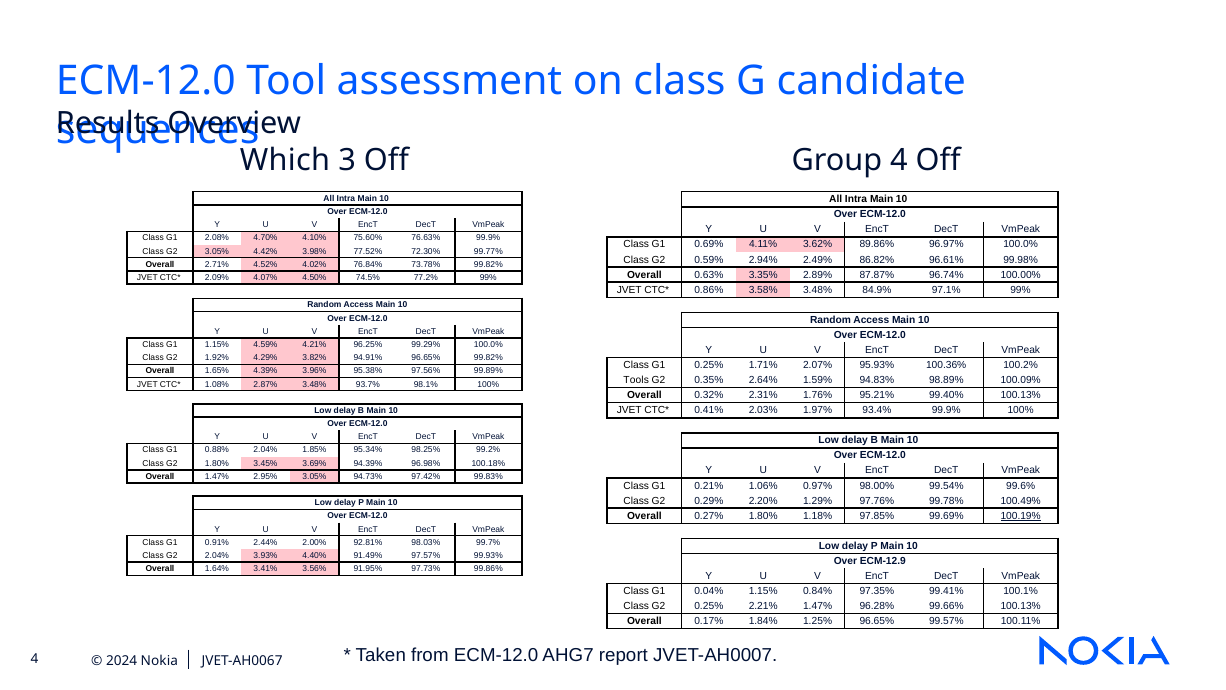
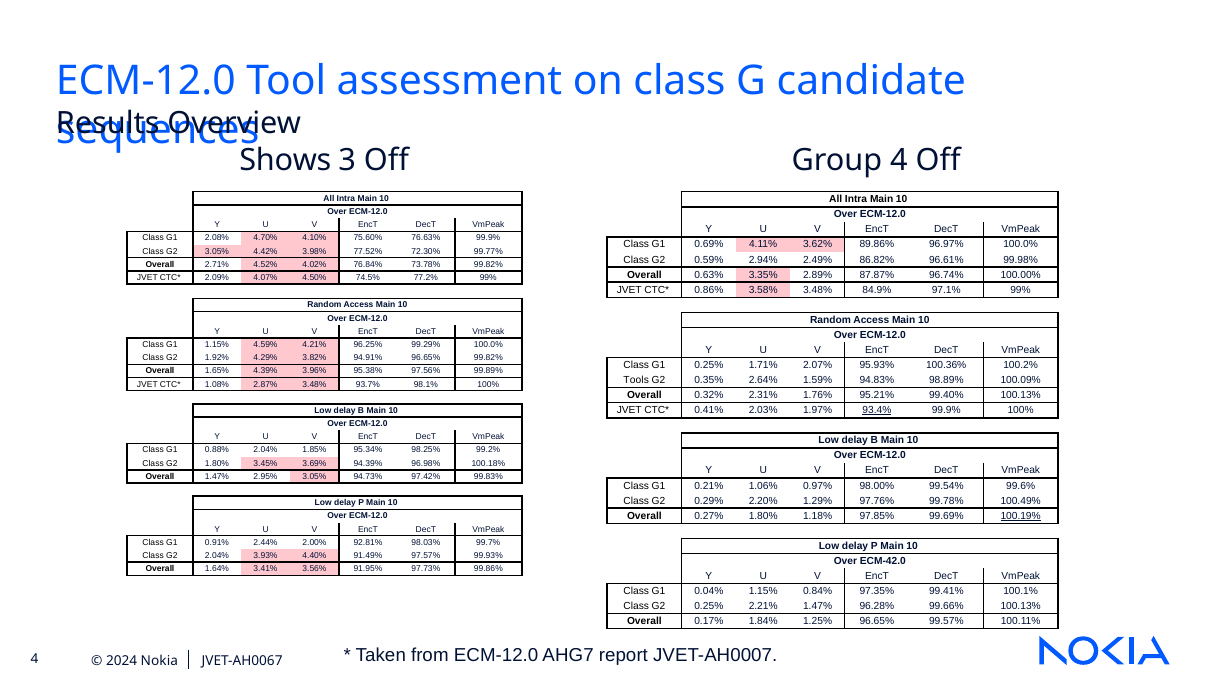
Which: Which -> Shows (285, 160)
93.4% underline: none -> present (877, 410)
ECM-12.9: ECM-12.9 -> ECM-42.0 (883, 561)
